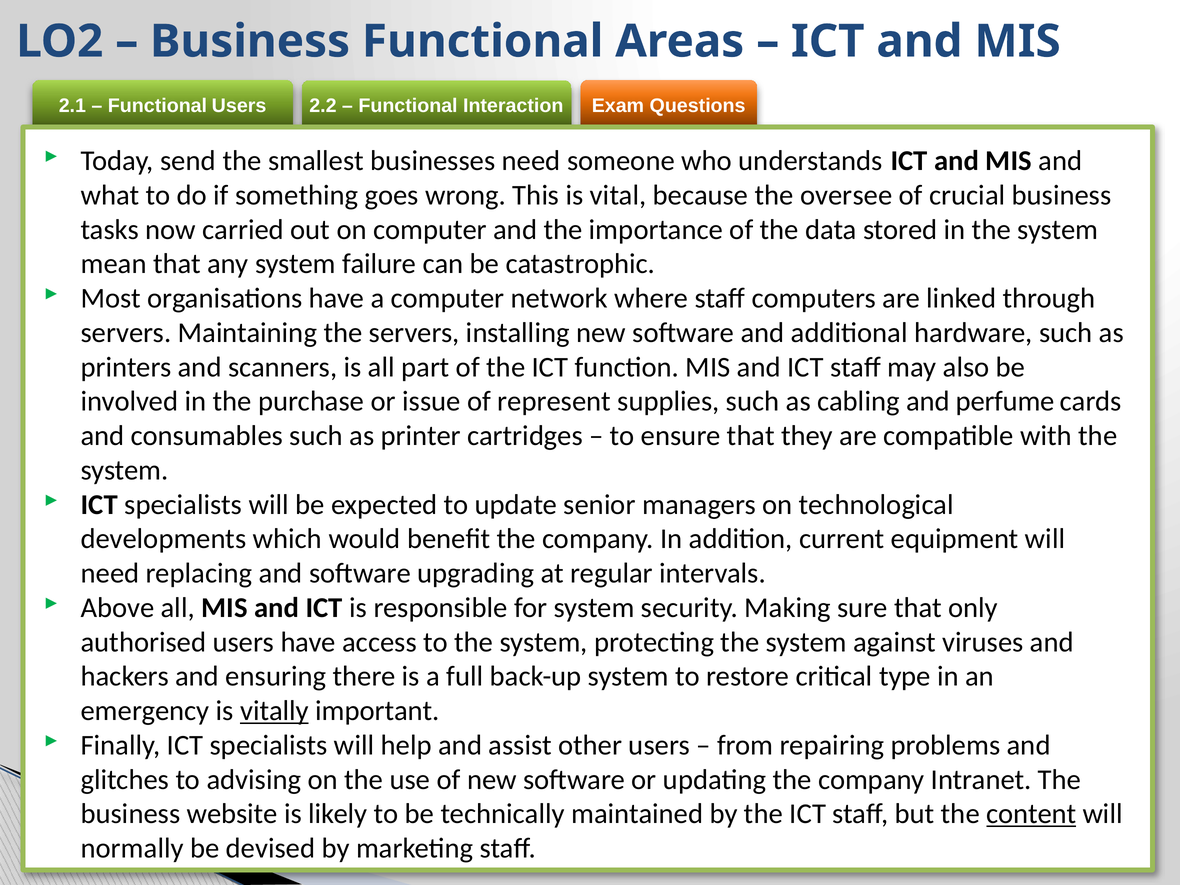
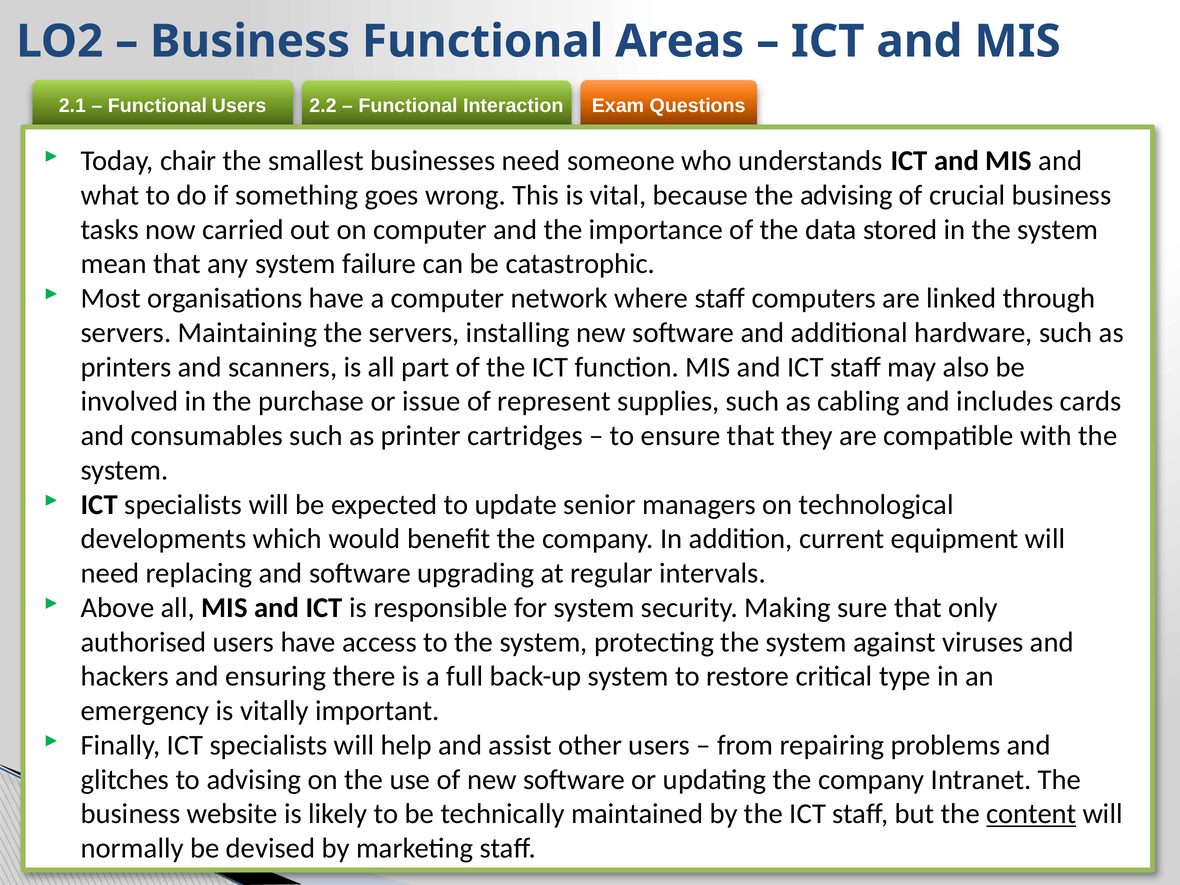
send: send -> chair (188, 161)
the oversee: oversee -> advising (846, 195)
perfume: perfume -> includes (1005, 401)
vitally underline: present -> none (274, 711)
